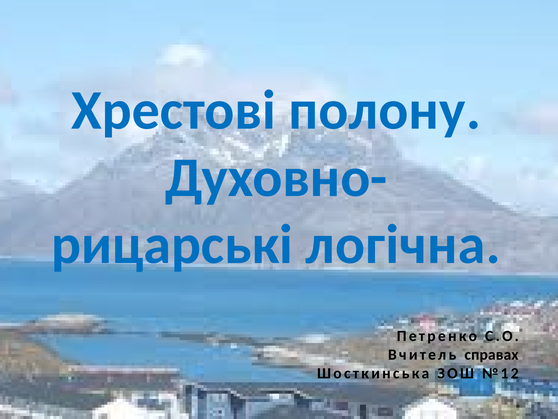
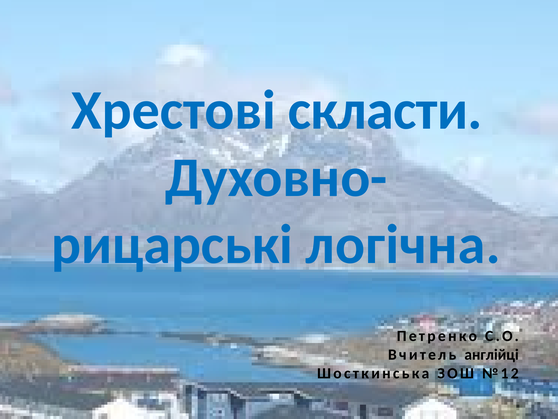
полону: полону -> скласти (385, 110)
справах: справах -> англійці (492, 354)
